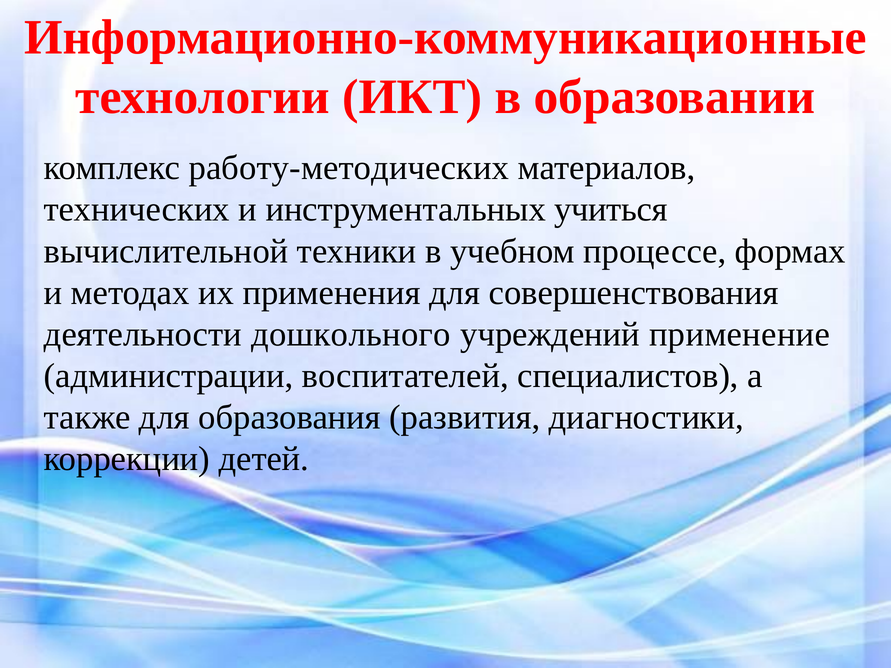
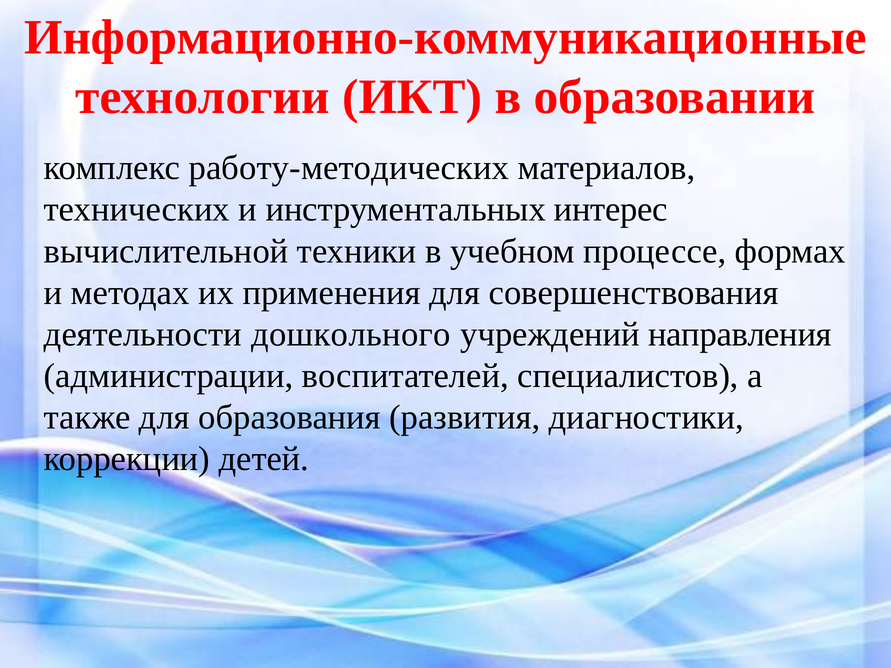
учиться: учиться -> интерес (611, 210)
применение: применение -> направления (740, 334)
